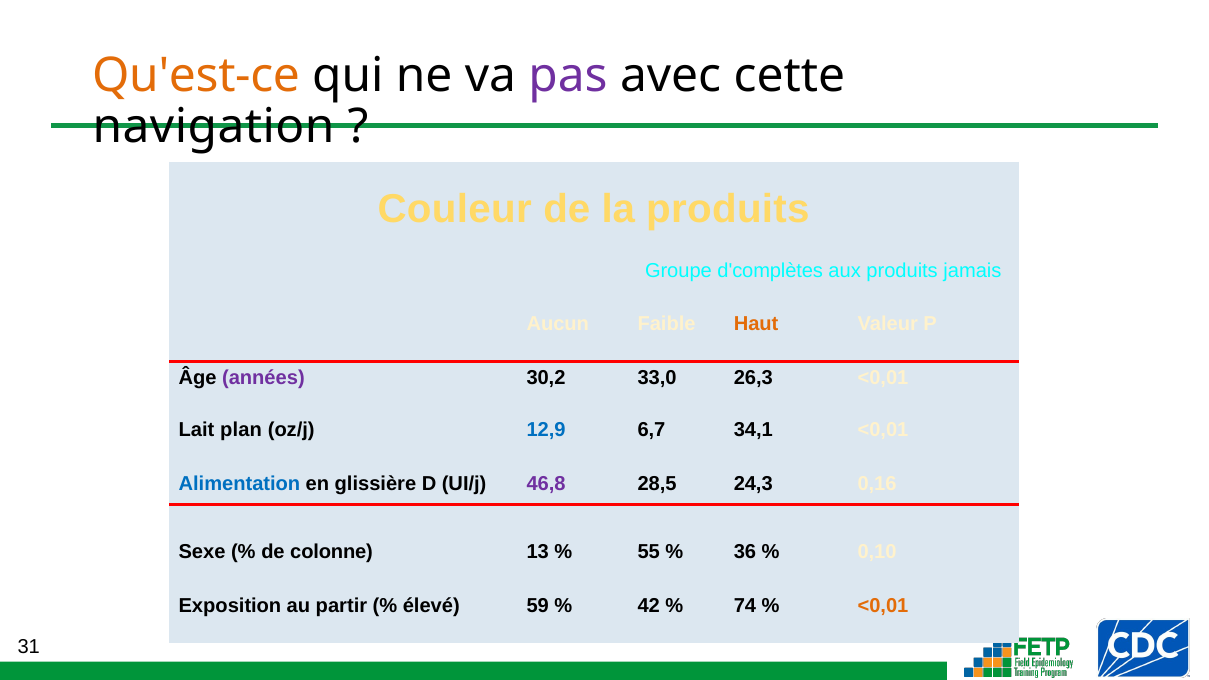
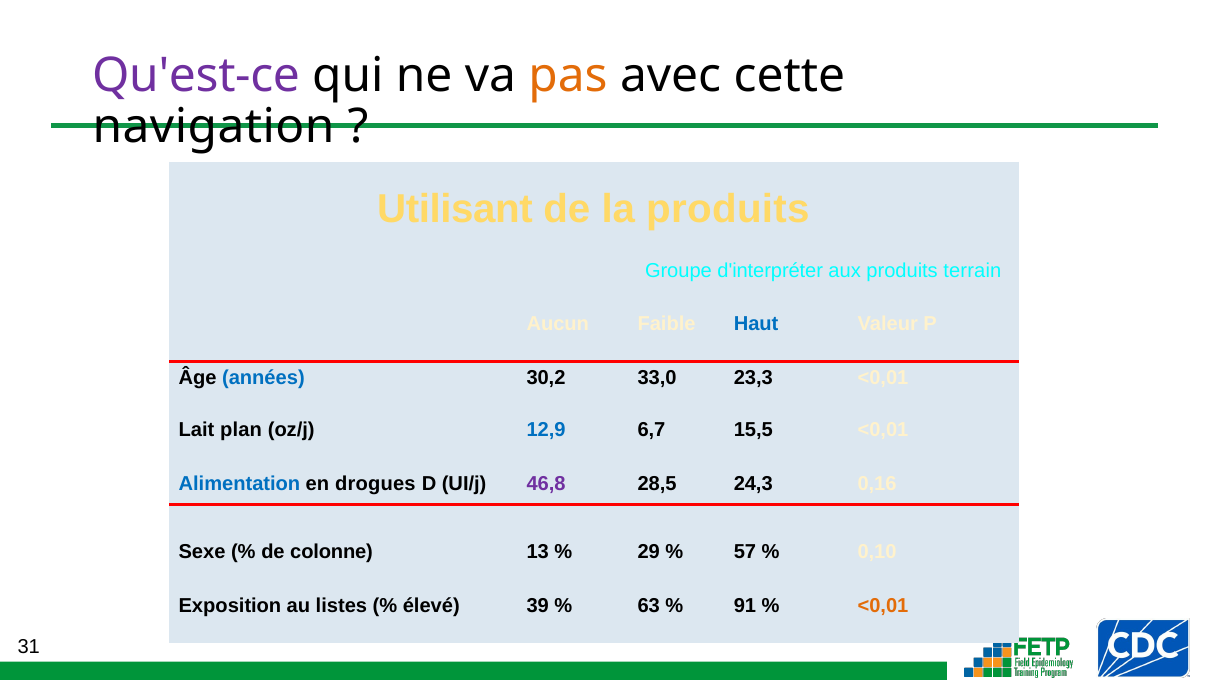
Qu'est-ce colour: orange -> purple (196, 75)
pas colour: purple -> orange (568, 75)
Couleur: Couleur -> Utilisant (455, 209)
d'complètes: d'complètes -> d'interpréter (770, 271)
jamais: jamais -> terrain (972, 271)
Haut colour: orange -> blue (756, 324)
années colour: purple -> blue (263, 377)
26,3: 26,3 -> 23,3 (753, 377)
34,1: 34,1 -> 15,5 (753, 430)
glissière: glissière -> drogues (375, 484)
55: 55 -> 29 (649, 552)
36: 36 -> 57 (745, 552)
partir: partir -> listes (341, 606)
59: 59 -> 39 (538, 606)
42: 42 -> 63 (649, 606)
74: 74 -> 91 (745, 606)
